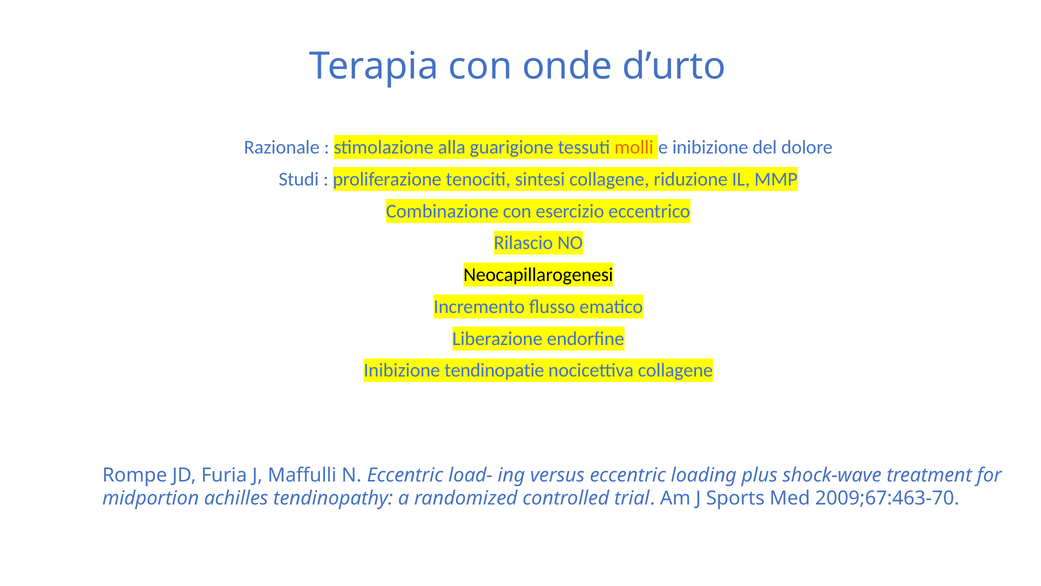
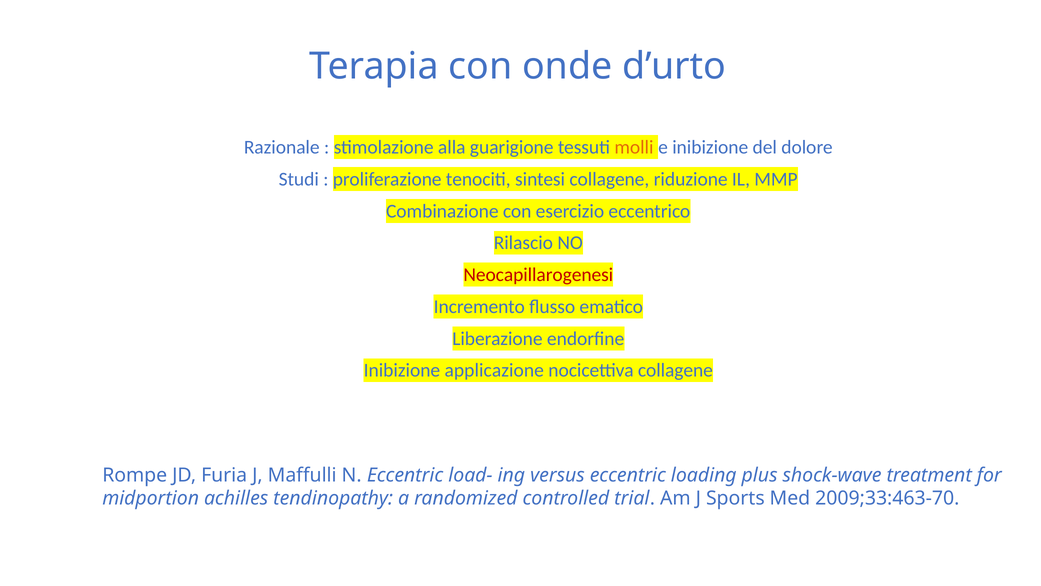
Neocapillarogenesi colour: black -> red (538, 275)
tendinopatie: tendinopatie -> applicazione (494, 370)
2009;67:463-70: 2009;67:463-70 -> 2009;33:463-70 (887, 498)
